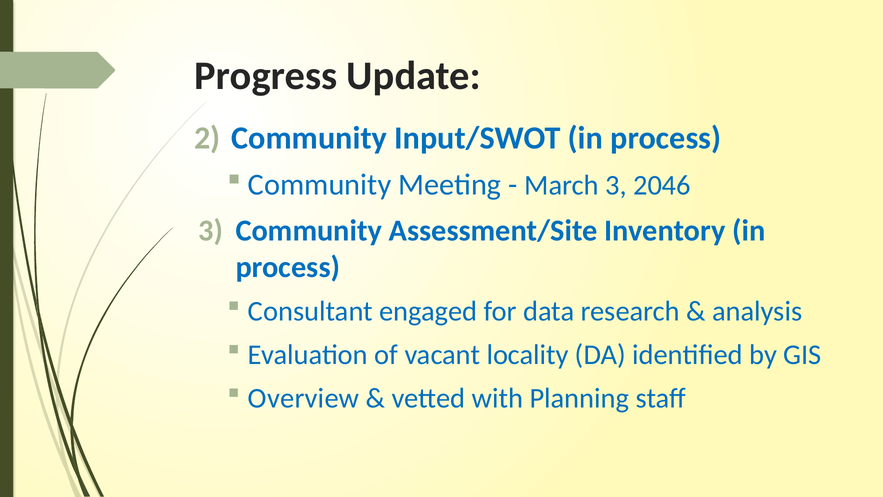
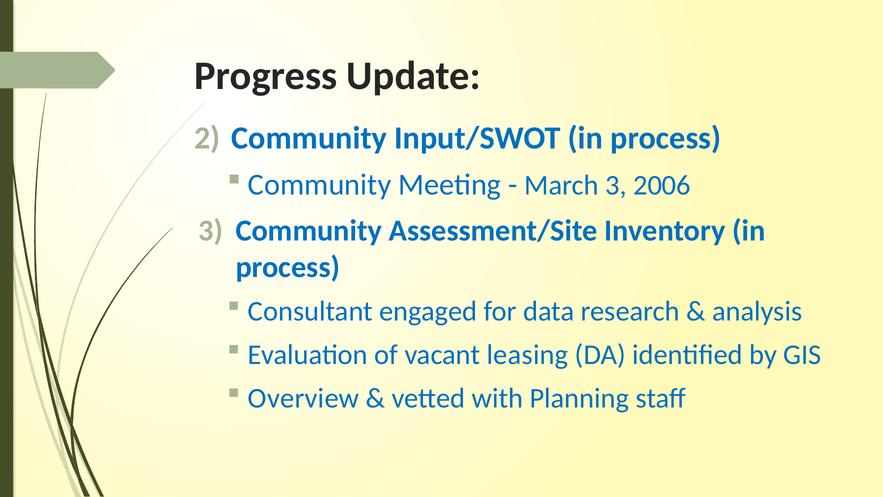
2046: 2046 -> 2006 (662, 185)
locality: locality -> leasing (527, 355)
